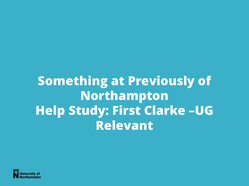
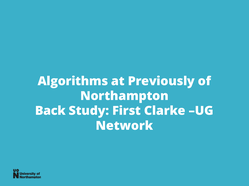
Something: Something -> Algorithms (73, 81)
Help: Help -> Back (50, 111)
Relevant: Relevant -> Network (124, 126)
